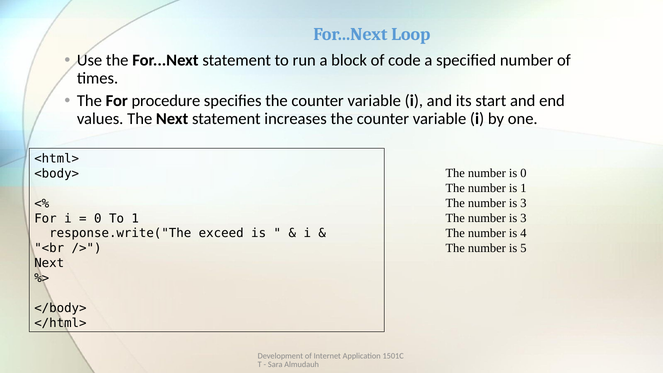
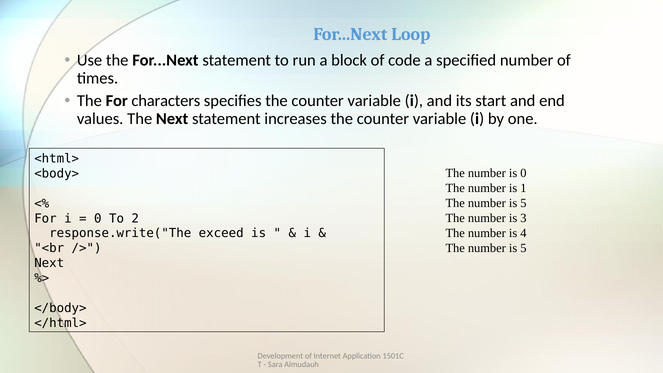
procedure: procedure -> characters (166, 101)
3: 3 -> 5 (523, 203)
To 1: 1 -> 2 (135, 218)
